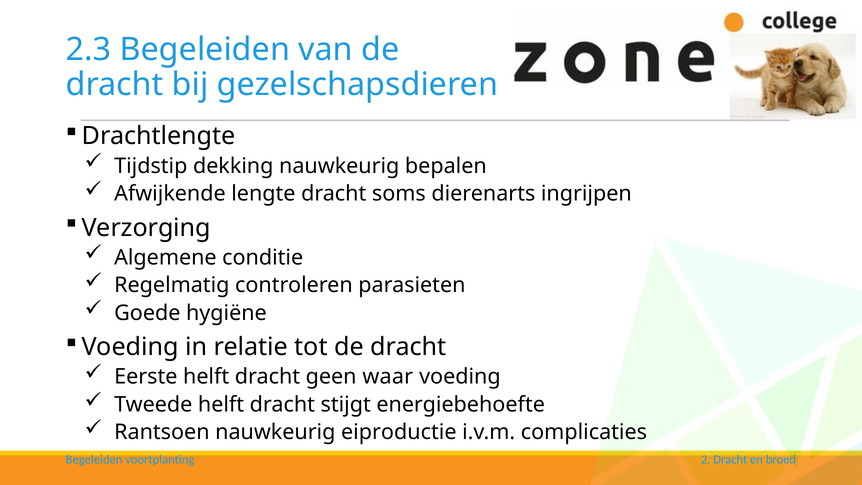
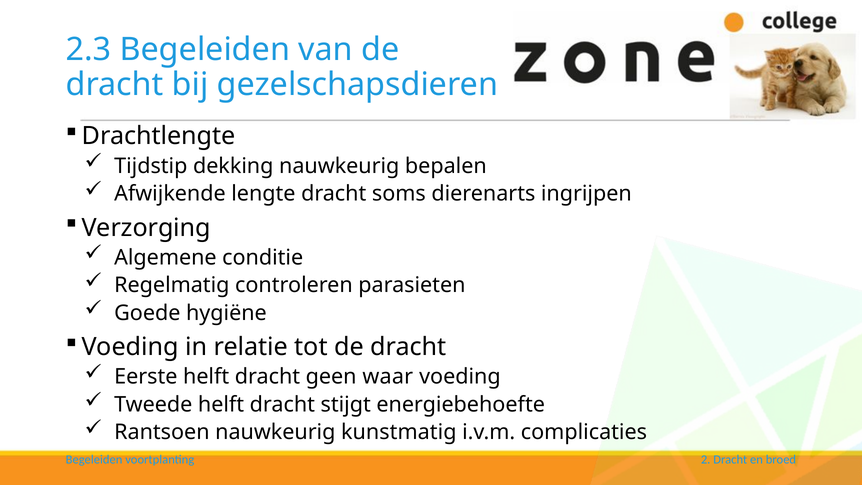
eiproductie: eiproductie -> kunstmatig (399, 432)
